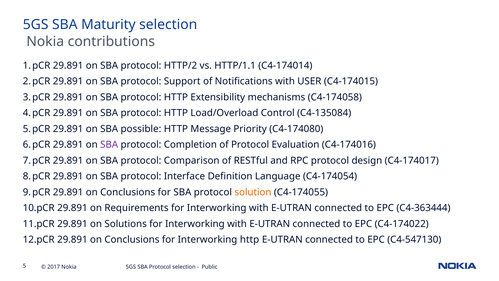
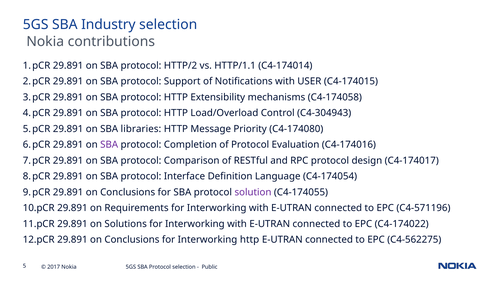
Maturity: Maturity -> Industry (108, 25)
C4-135084: C4-135084 -> C4-304943 (324, 113)
possible: possible -> libraries (141, 129)
solution colour: orange -> purple (253, 192)
C4-363444: C4-363444 -> C4-571196 (423, 208)
C4-547130: C4-547130 -> C4-562275 (414, 239)
